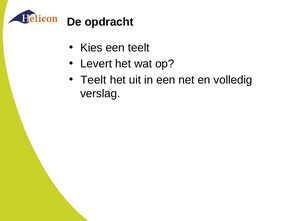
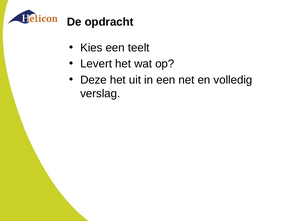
Teelt: Teelt -> Deze (93, 80)
